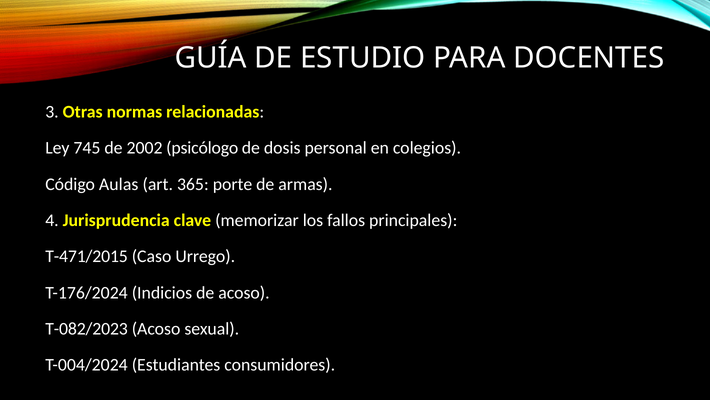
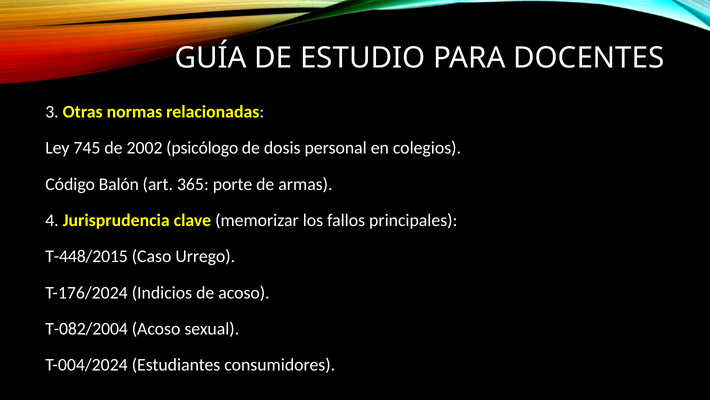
Aulas: Aulas -> Balón (119, 184)
T-471/2015: T-471/2015 -> T-448/2015 (87, 256)
T-082/2023: T-082/2023 -> T-082/2004 (87, 328)
